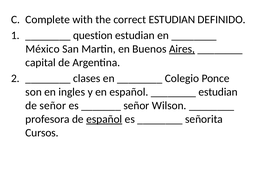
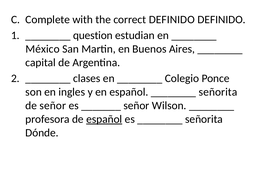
correct ESTUDIAN: ESTUDIAN -> DEFINIDO (172, 19)
Aires underline: present -> none (182, 49)
estudian: estudian -> señorita (218, 92)
Cursos: Cursos -> Dónde (42, 133)
